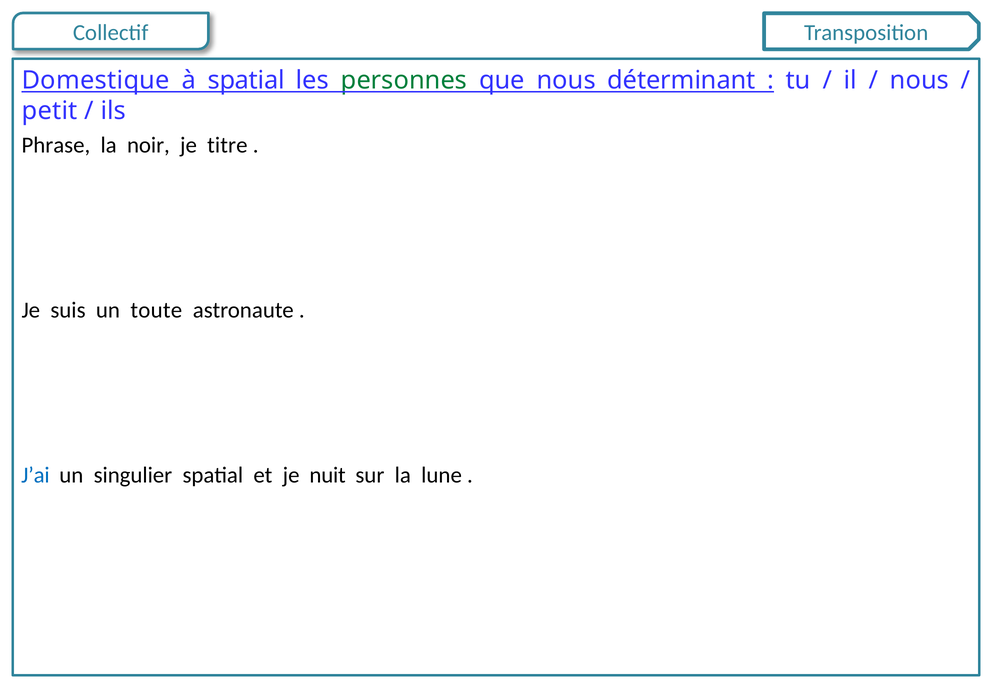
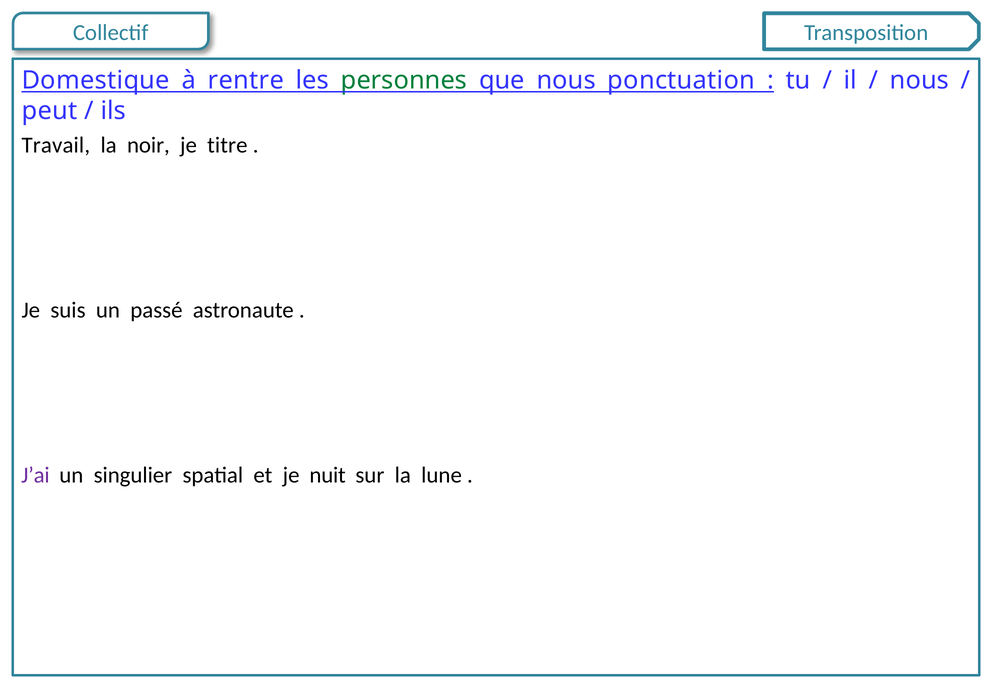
à spatial: spatial -> rentre (246, 80)
déterminant: déterminant -> ponctuation (681, 80)
petit: petit -> peut (50, 111)
Phrase: Phrase -> Travail (56, 145)
toute: toute -> passé (156, 310)
J’ai colour: blue -> purple (35, 475)
